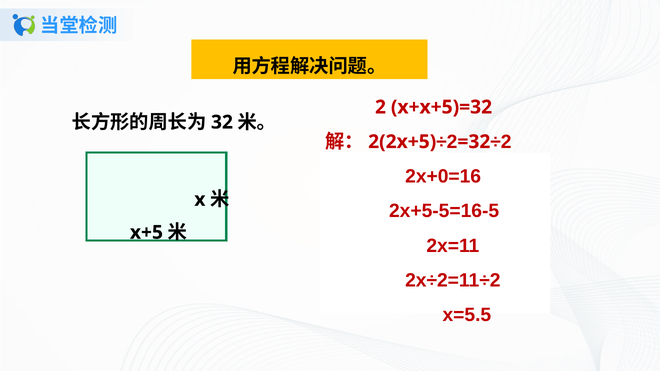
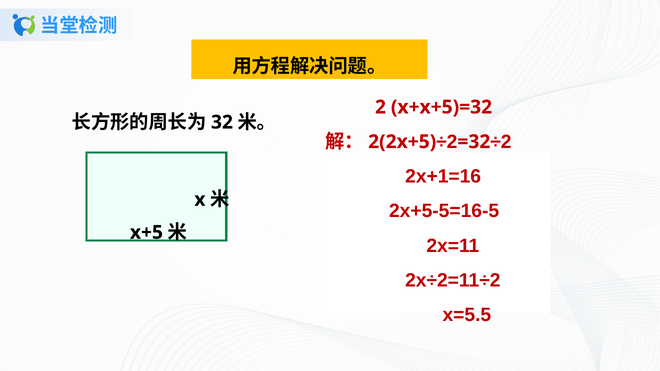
2x+0=16: 2x+0=16 -> 2x+1=16 (443, 177)
